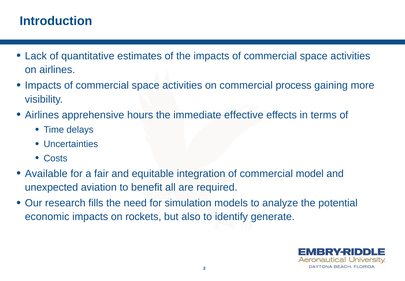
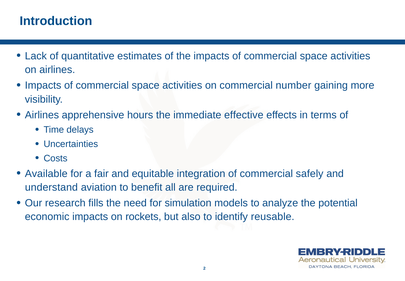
process: process -> number (293, 85)
model: model -> safely (310, 173)
unexpected: unexpected -> understand (51, 187)
generate: generate -> reusable (273, 216)
